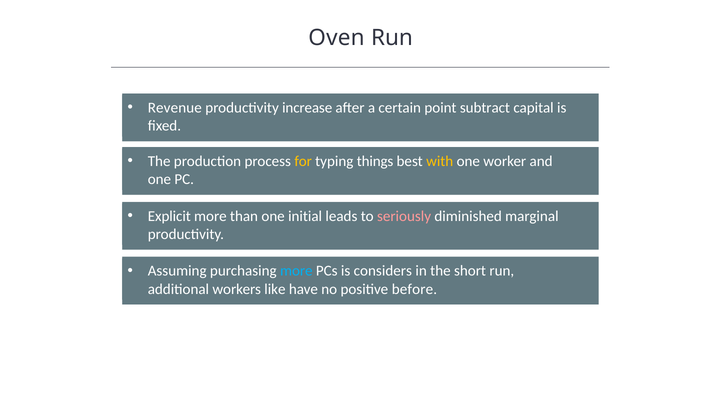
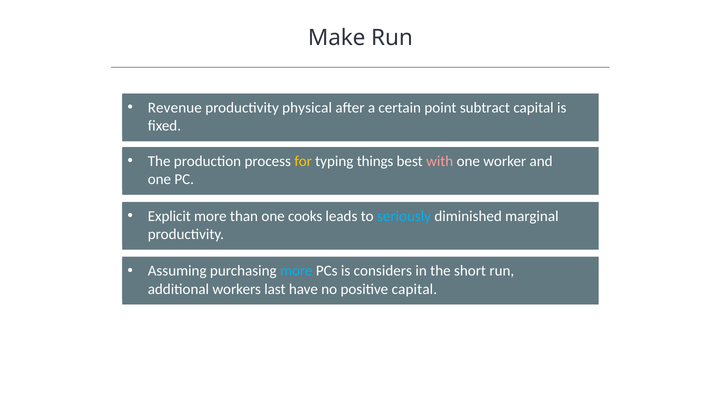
Oven: Oven -> Make (337, 38)
increase: increase -> physical (307, 108)
with colour: yellow -> pink (440, 161)
initial: initial -> cooks (305, 216)
seriously colour: pink -> light blue (404, 216)
like: like -> last (275, 289)
positive before: before -> capital (414, 289)
